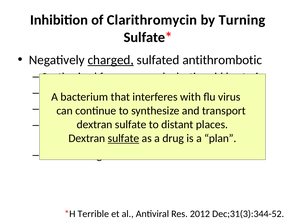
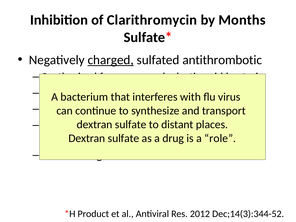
Turning: Turning -> Months (242, 20)
sulfate underline: present -> none (123, 138)
plan: plan -> role (220, 138)
Terrible: Terrible -> Product (93, 214)
Dec;31(3):344-52: Dec;31(3):344-52 -> Dec;14(3):344-52 (248, 214)
